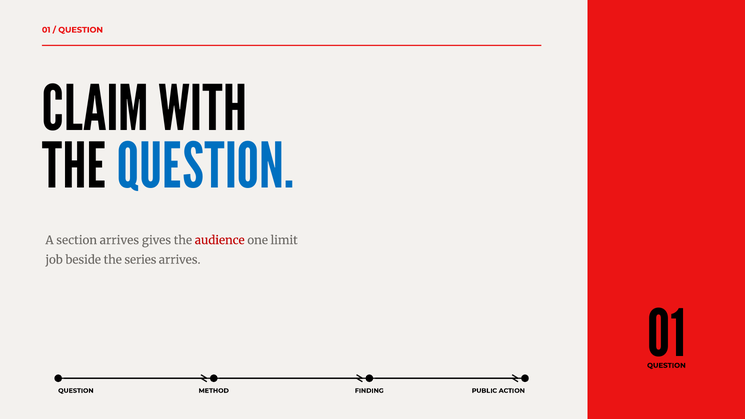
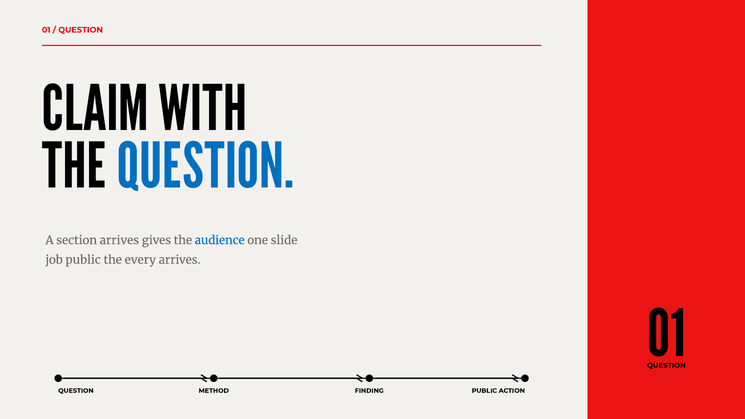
audience colour: red -> blue (220, 240)
limit: limit -> slide (284, 240)
job beside: beside -> public (83, 260)
series: series -> every (140, 260)
